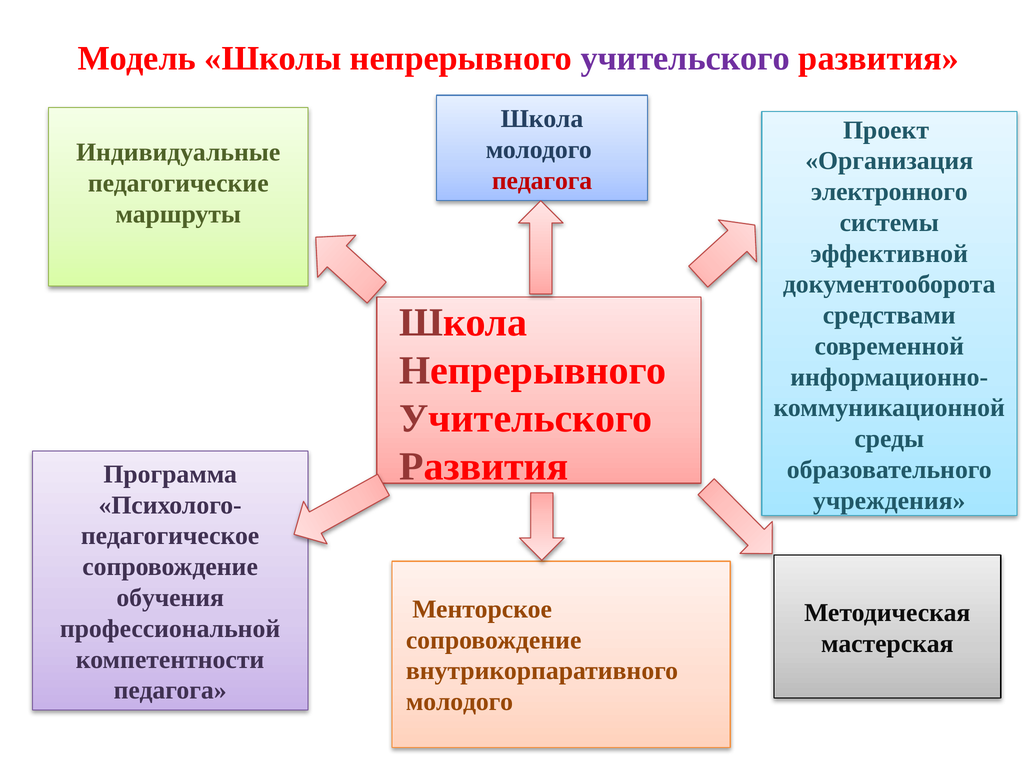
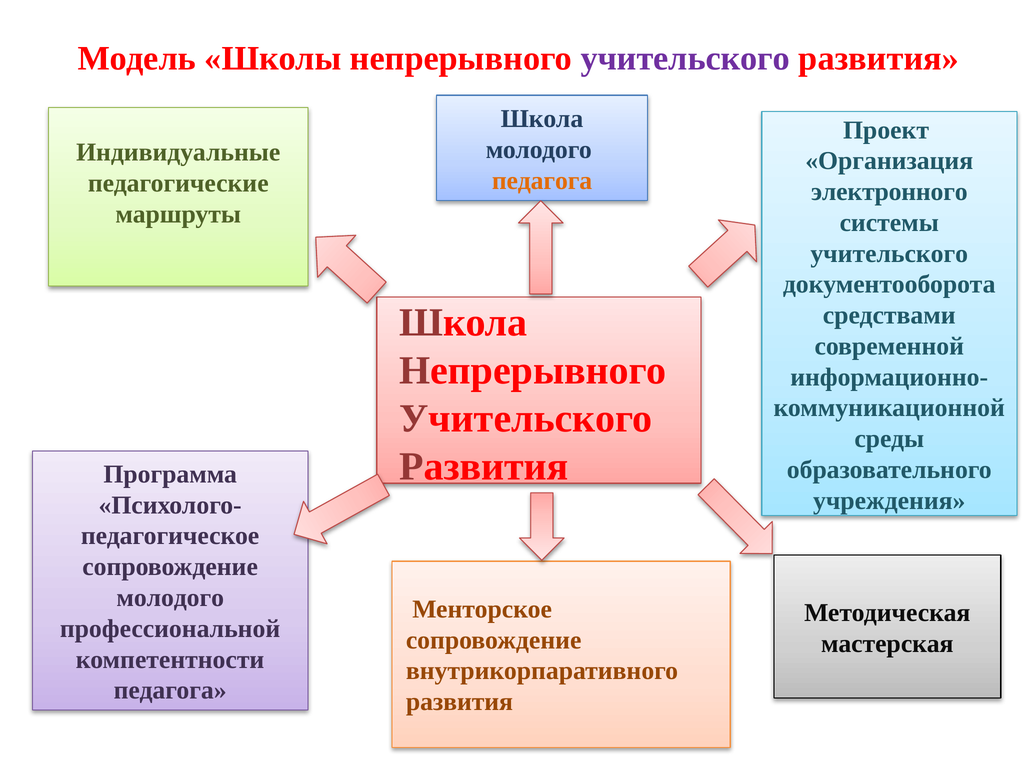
педагога colour: red -> orange (542, 181)
эффективной: эффективной -> учительского (889, 254)
обучения: обучения -> молодого (170, 598)
молодого: молодого -> развития (459, 702)
